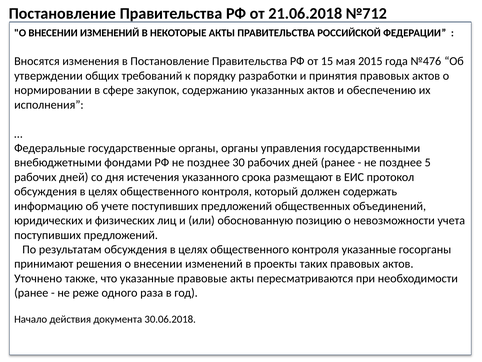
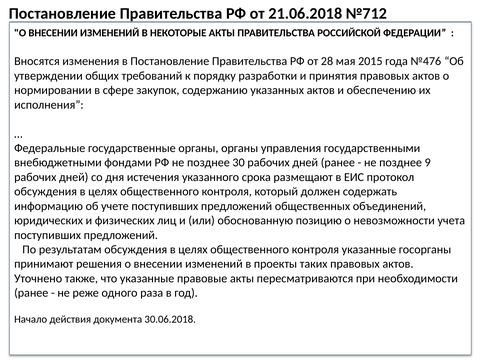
15: 15 -> 28 (327, 61)
5: 5 -> 9 (428, 162)
